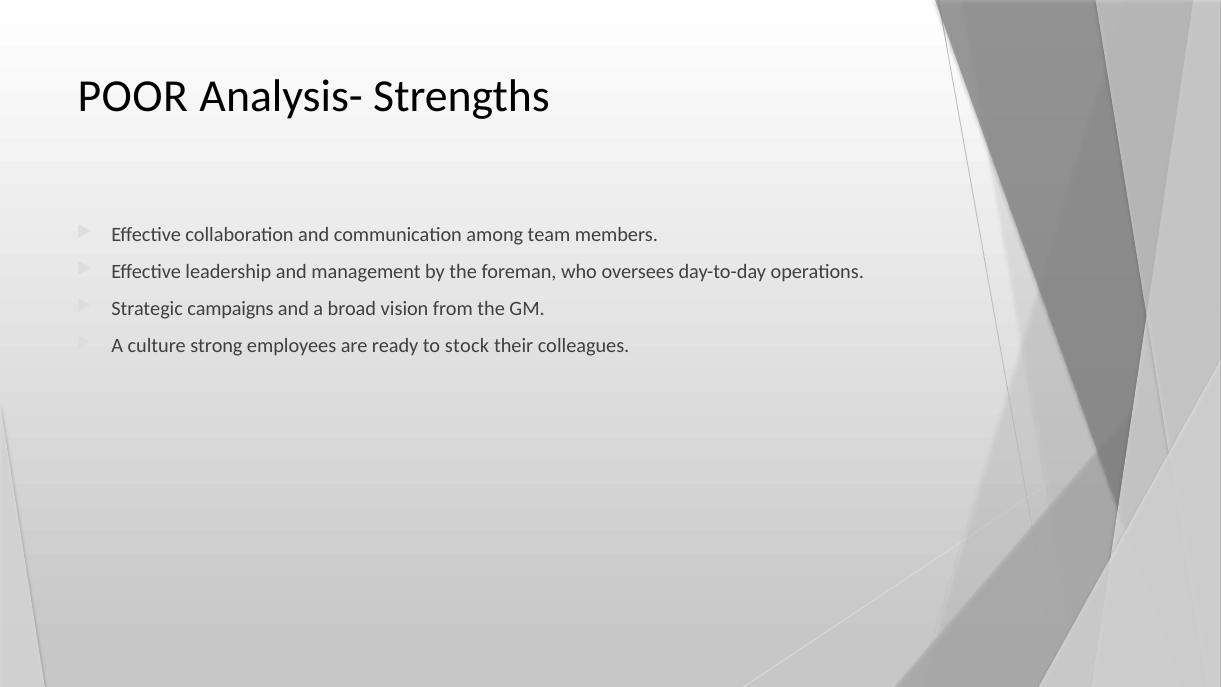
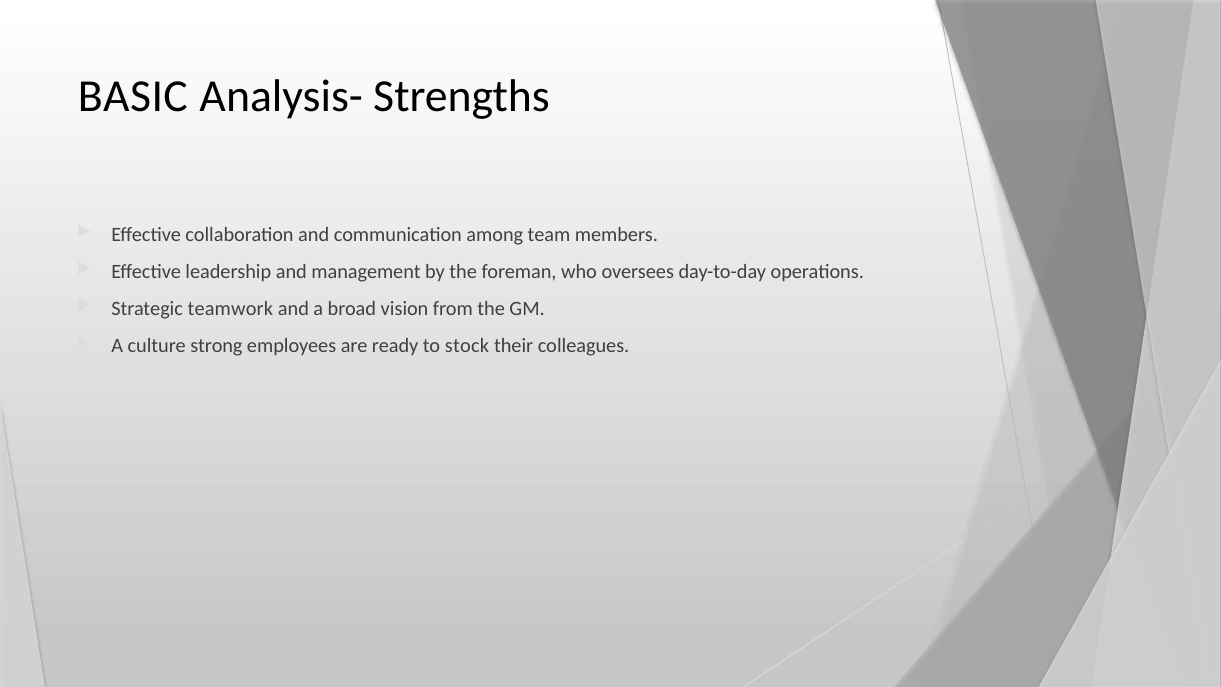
POOR: POOR -> BASIC (133, 96)
campaigns: campaigns -> teamwork (230, 309)
